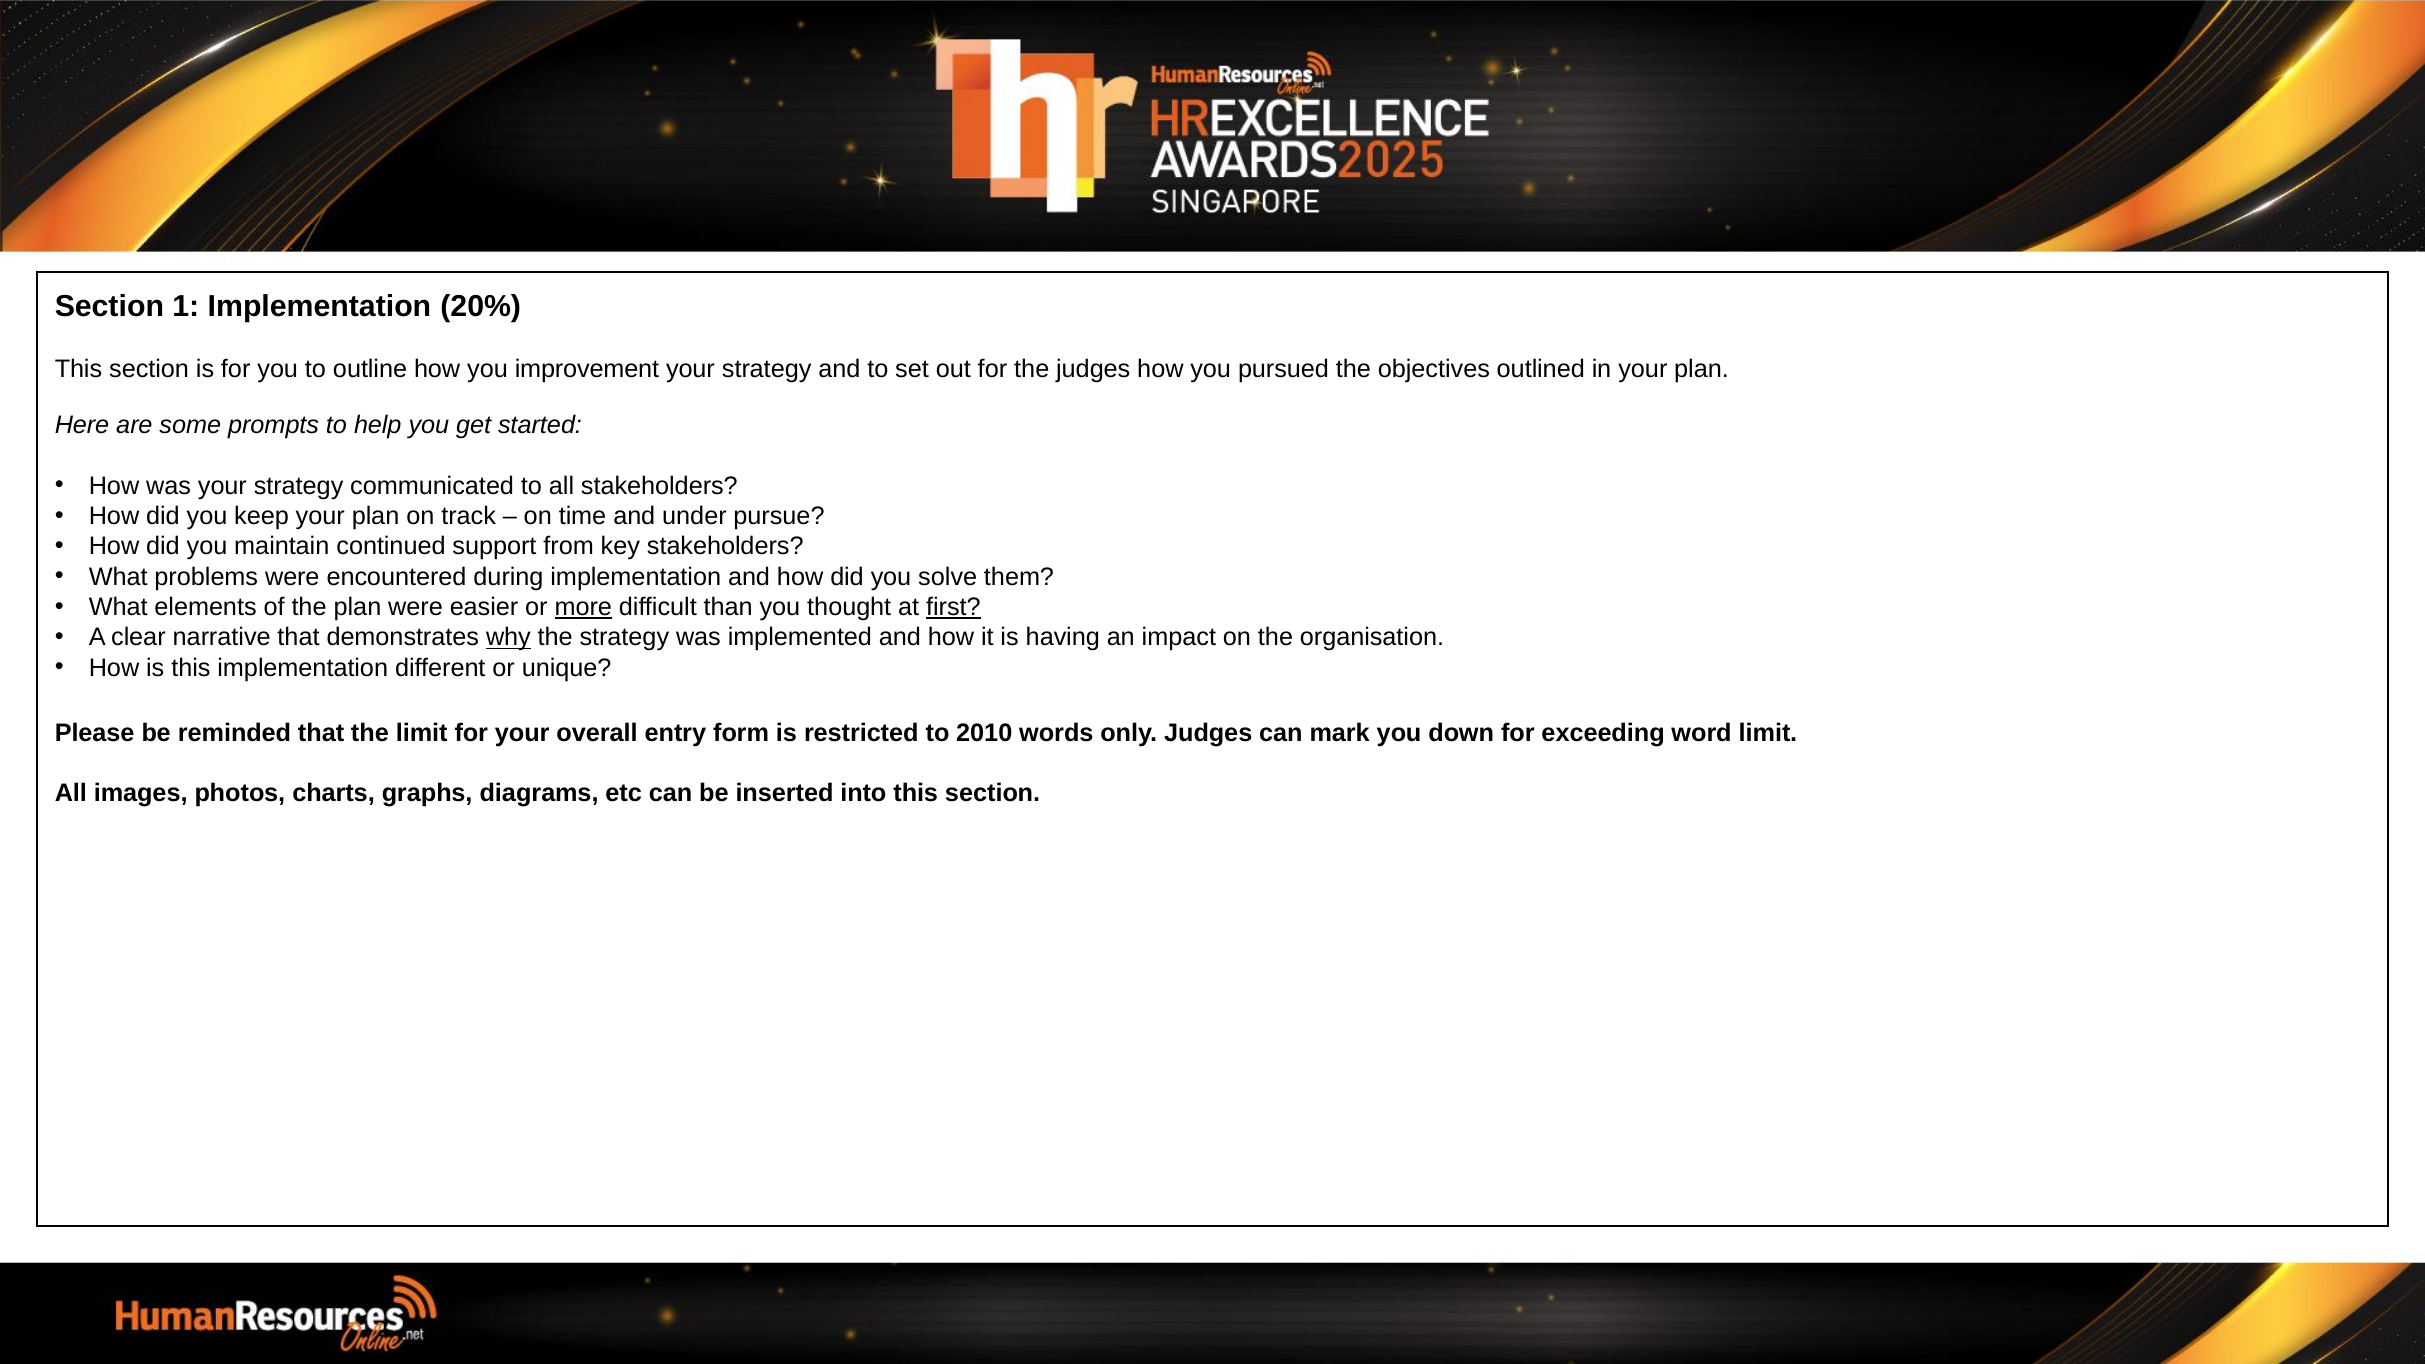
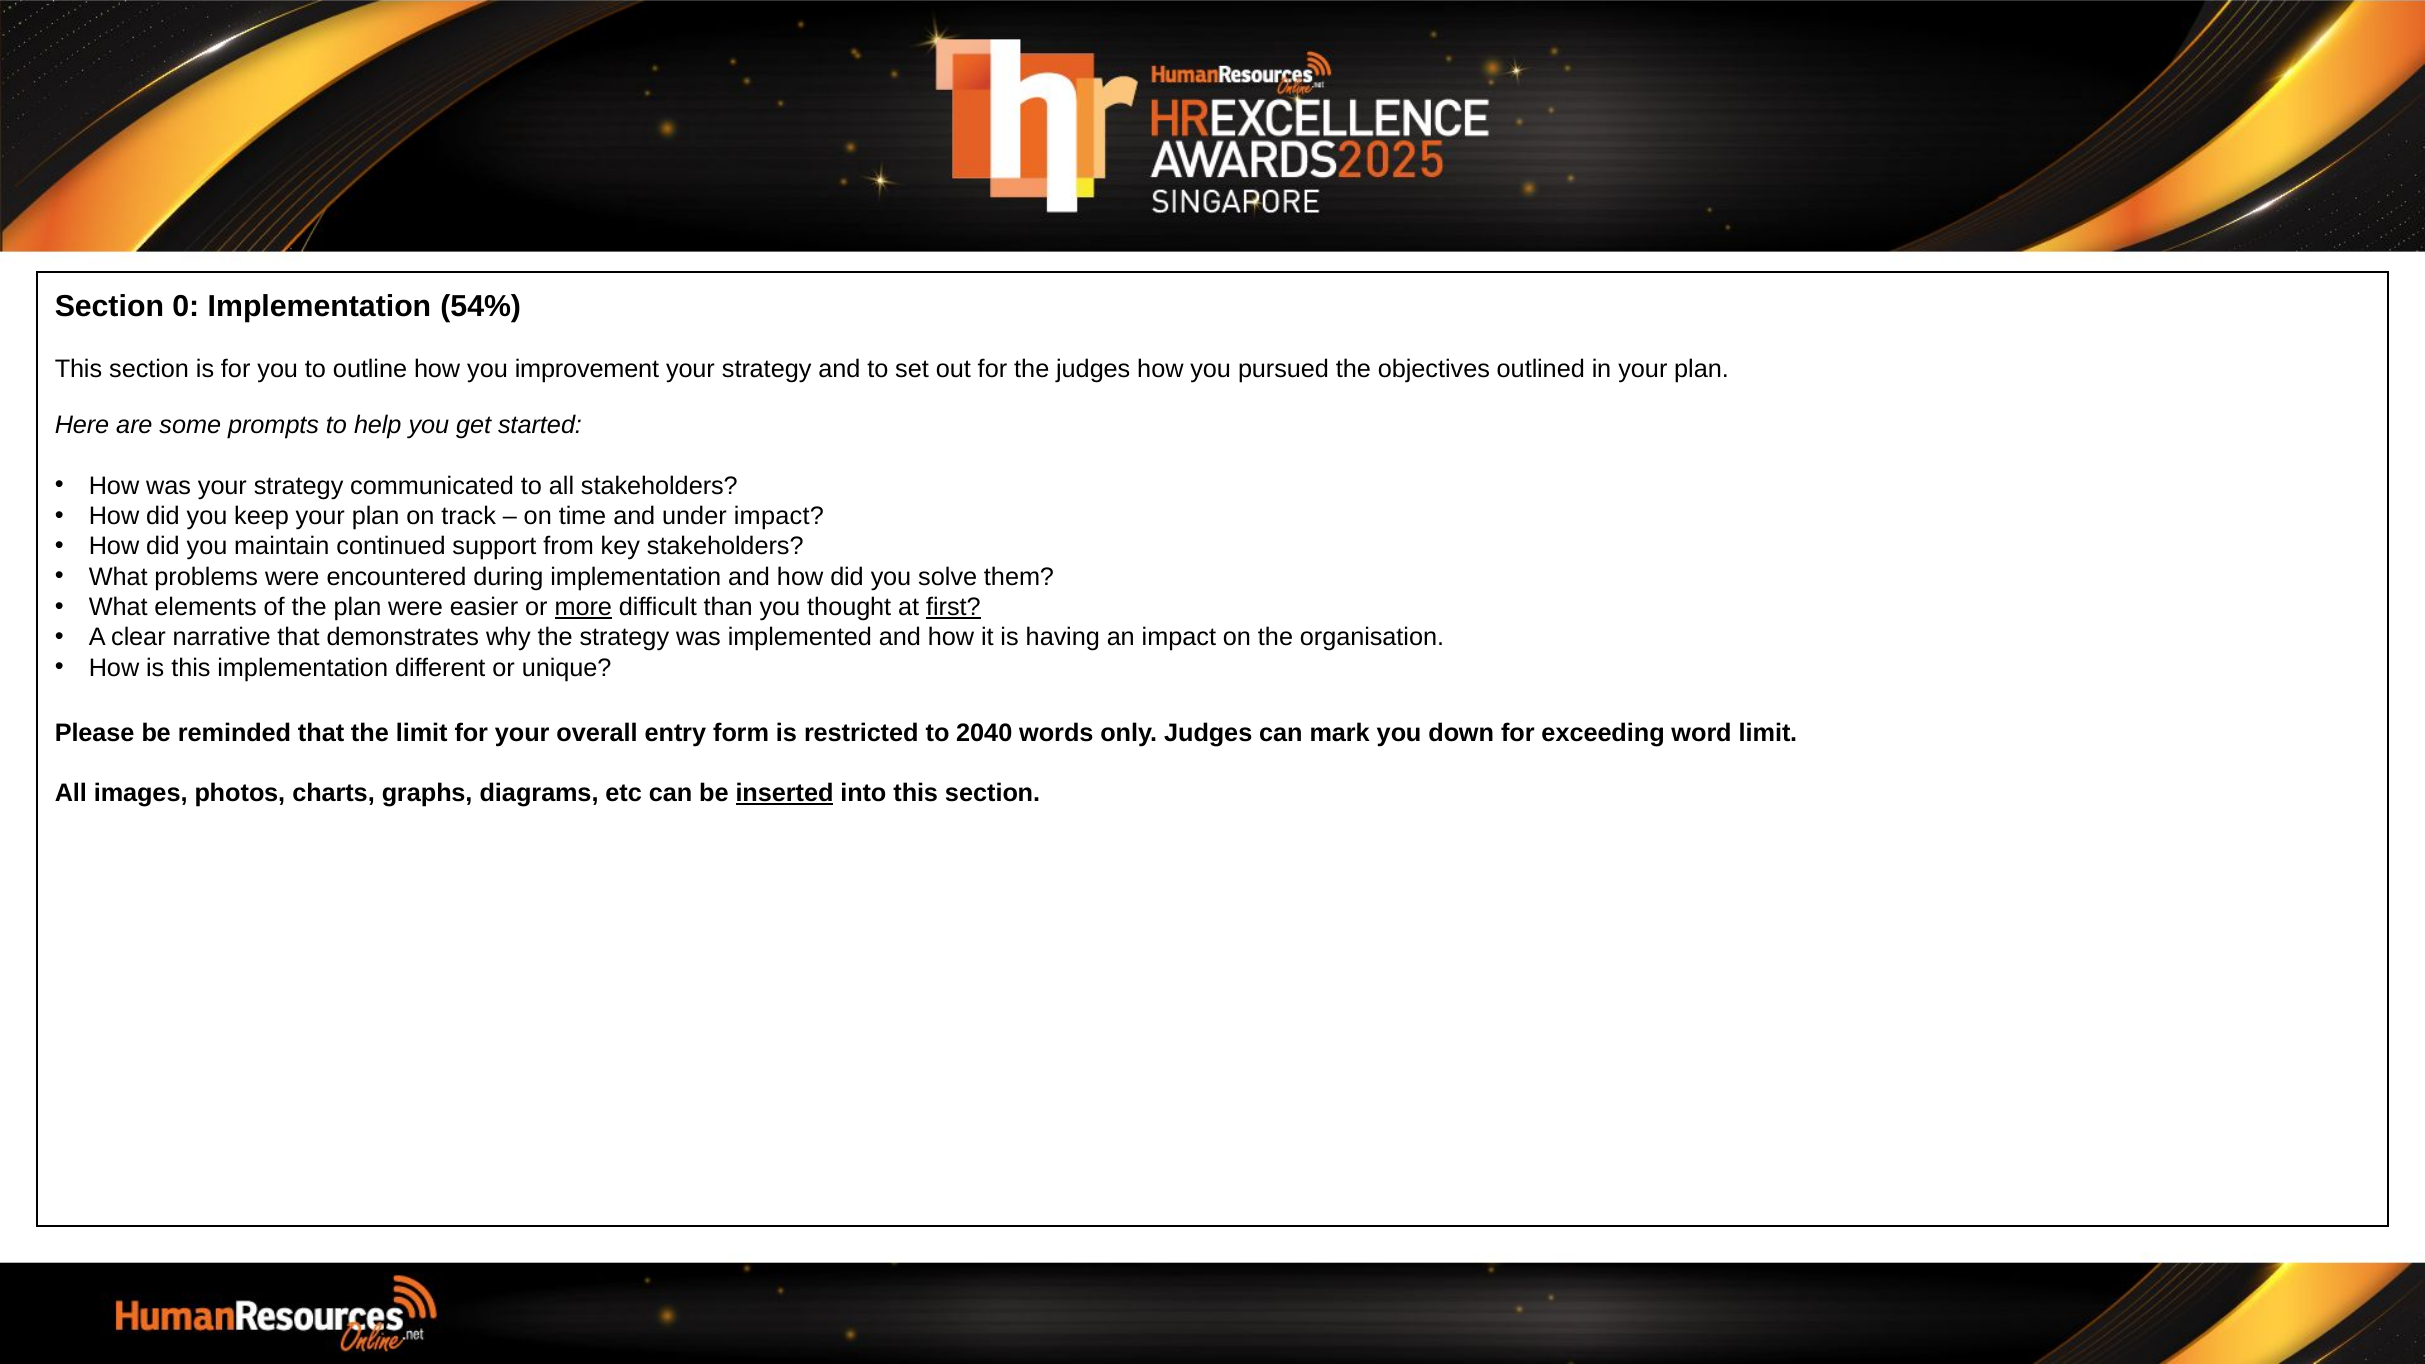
1: 1 -> 0 (186, 307)
20%: 20% -> 54% (481, 307)
under pursue: pursue -> impact (779, 516)
why underline: present -> none (508, 638)
2010: 2010 -> 2040 (984, 733)
inserted underline: none -> present (785, 793)
